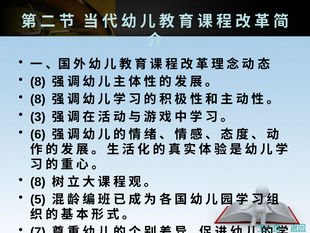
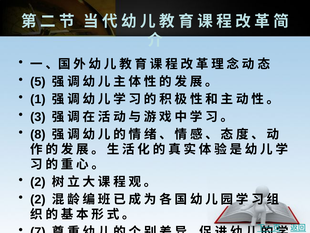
8: 8 -> 5 (38, 82)
8: 8 -> 1 (38, 99)
6: 6 -> 8 (38, 134)
8: 8 -> 2 (38, 182)
5: 5 -> 2 (38, 199)
